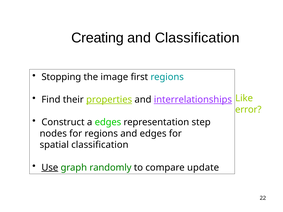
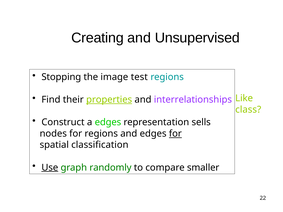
and Classification: Classification -> Unsupervised (197, 38)
first: first -> test (139, 77)
interrelationships underline: present -> none (193, 100)
error: error -> class (248, 110)
step: step -> sells (201, 122)
for underline: none -> present (175, 134)
update: update -> smaller (203, 168)
